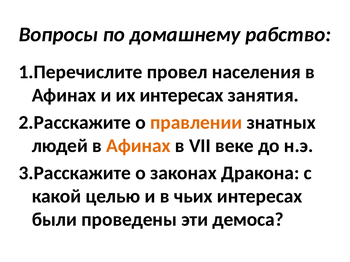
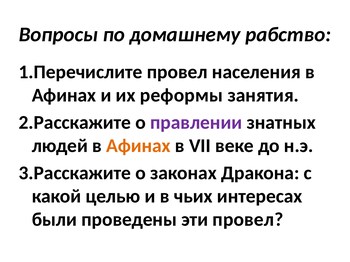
их интересах: интересах -> реформы (181, 96)
правлении colour: orange -> purple (196, 123)
эти демоса: демоса -> провел (248, 220)
